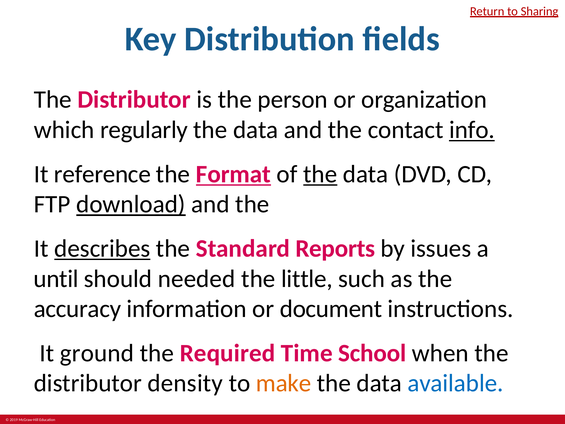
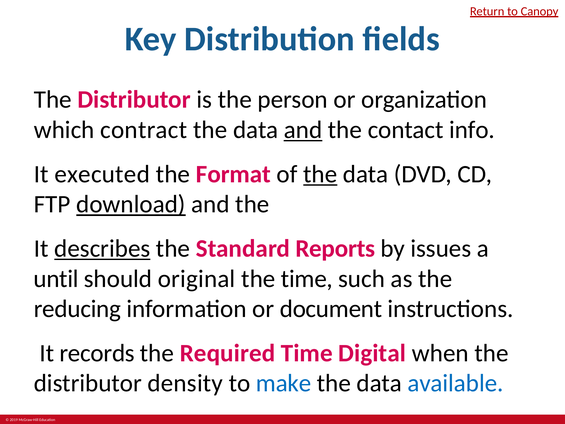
Sharing: Sharing -> Canopy (540, 11)
regularly: regularly -> contract (144, 130)
and underline: none -> present (303, 130)
info underline: present -> none (472, 130)
reference: reference -> executed (102, 174)
Format underline: present -> none (233, 174)
needed: needed -> original (197, 279)
the little: little -> time (307, 279)
accuracy: accuracy -> reducing (77, 309)
ground: ground -> records (97, 353)
School: School -> Digital (372, 353)
make colour: orange -> blue (284, 383)
